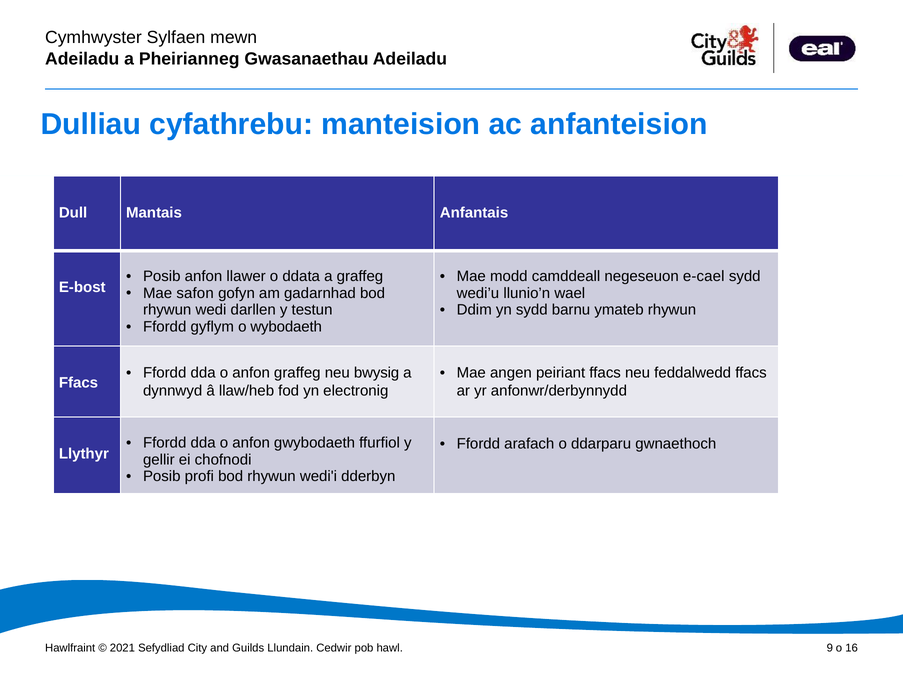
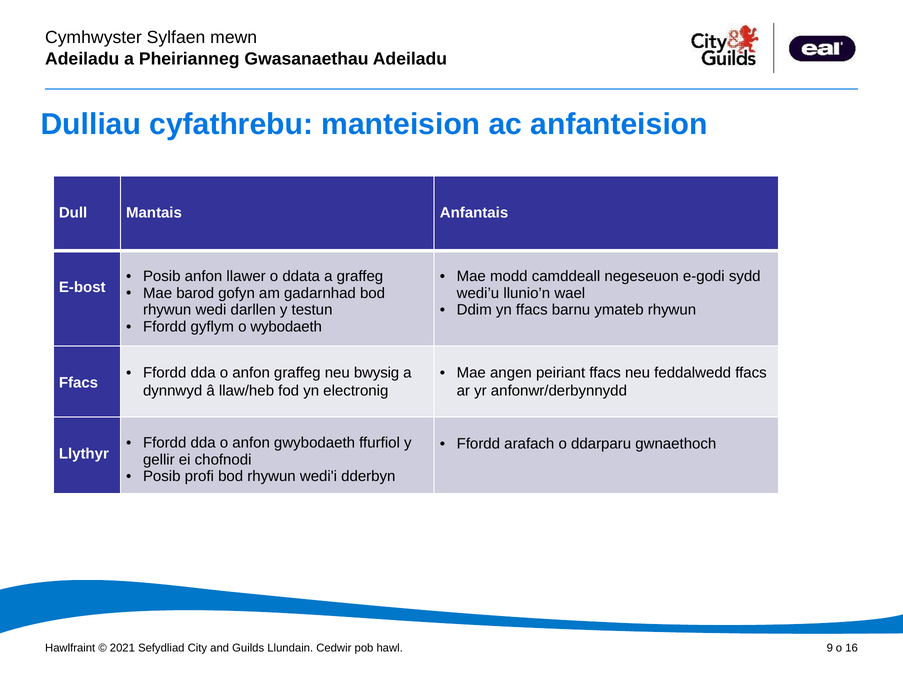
e-cael: e-cael -> e-godi (704, 276)
safon: safon -> barod (195, 293)
yn sydd: sydd -> ffacs (532, 310)
